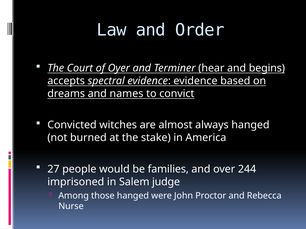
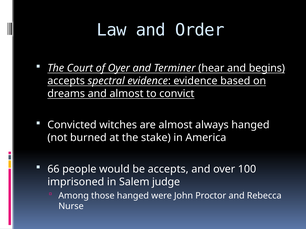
and names: names -> almost (127, 94)
27: 27 -> 66 (53, 169)
be families: families -> accepts (168, 169)
244: 244 -> 100 (247, 169)
